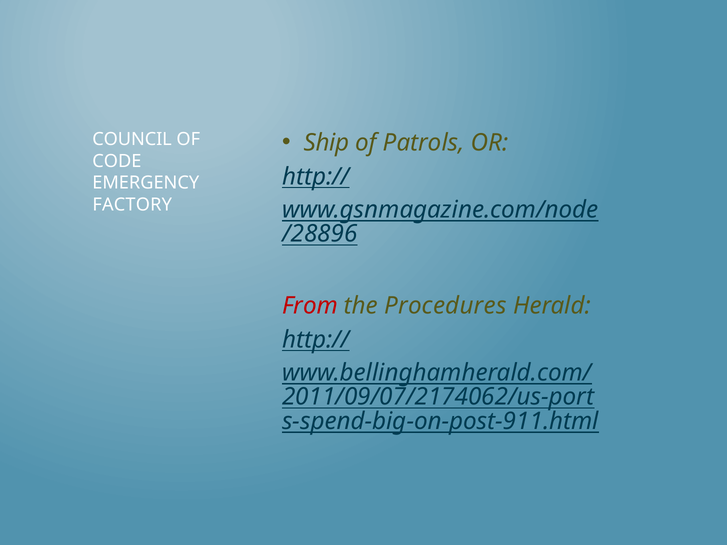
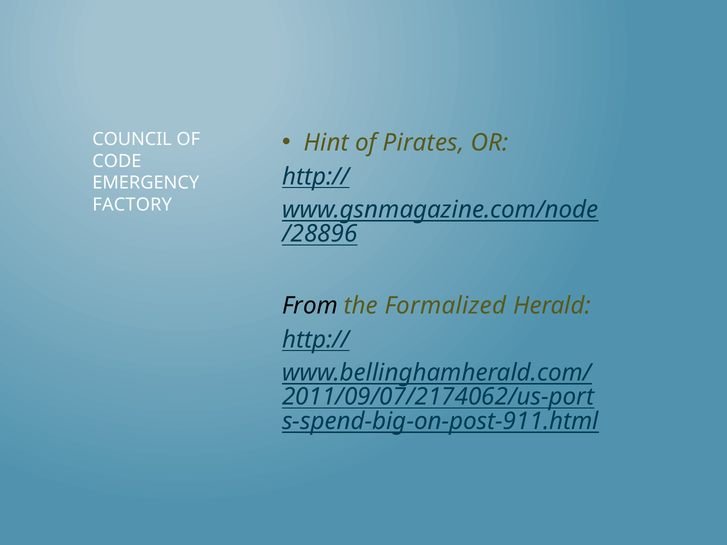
Ship: Ship -> Hint (326, 143)
Patrols: Patrols -> Pirates (424, 143)
From colour: red -> black (310, 306)
Procedures: Procedures -> Formalized (445, 306)
